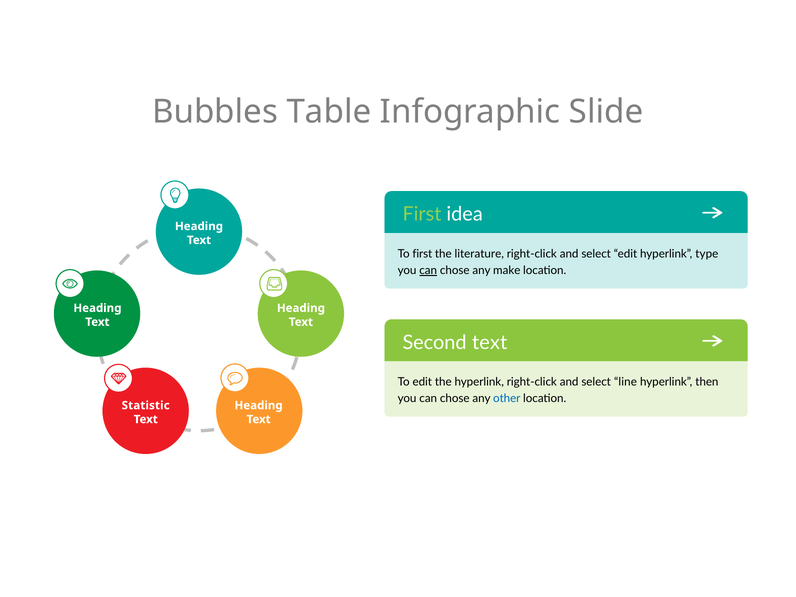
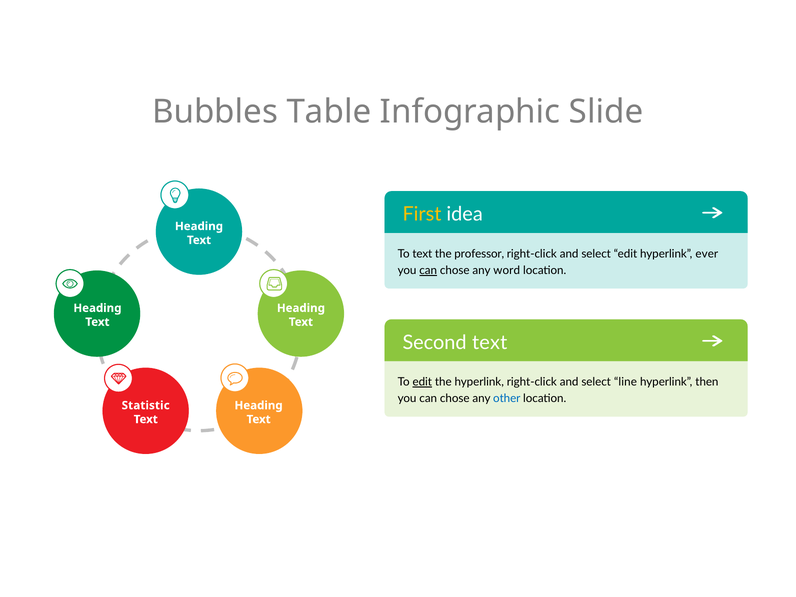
First colour: light green -> yellow (422, 214)
To first: first -> text (422, 254)
literature: literature -> professor (479, 254)
type: type -> ever (707, 254)
make: make -> word (507, 270)
edit underline: none -> present (422, 382)
